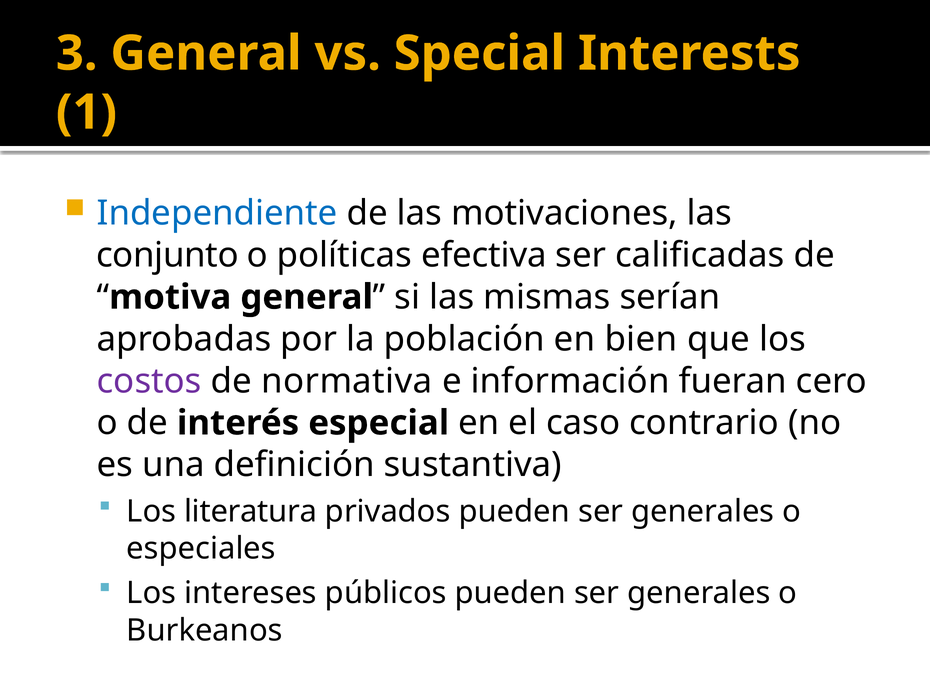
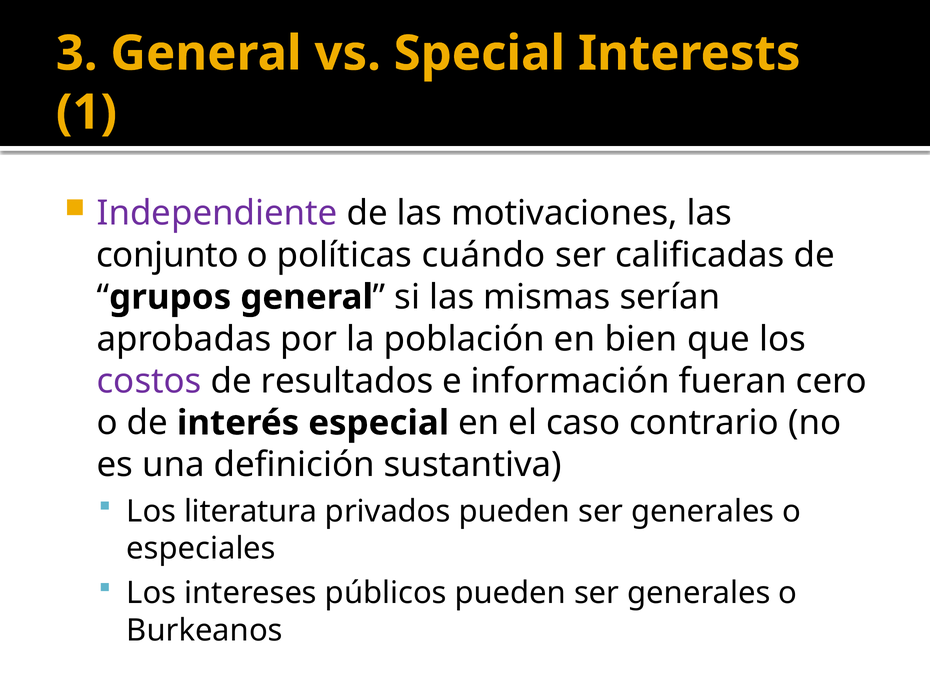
Independiente colour: blue -> purple (217, 213)
efectiva: efectiva -> cuándo (484, 255)
motiva: motiva -> grupos (170, 297)
normativa: normativa -> resultados (347, 381)
